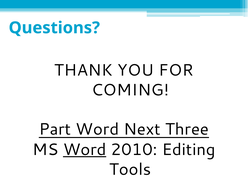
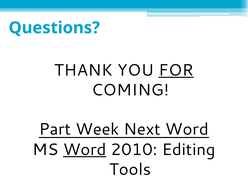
FOR underline: none -> present (176, 70)
Part Word: Word -> Week (97, 129)
Next Three: Three -> Word (187, 129)
